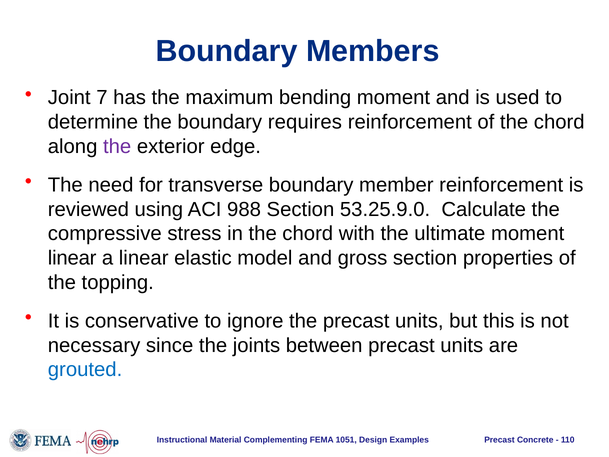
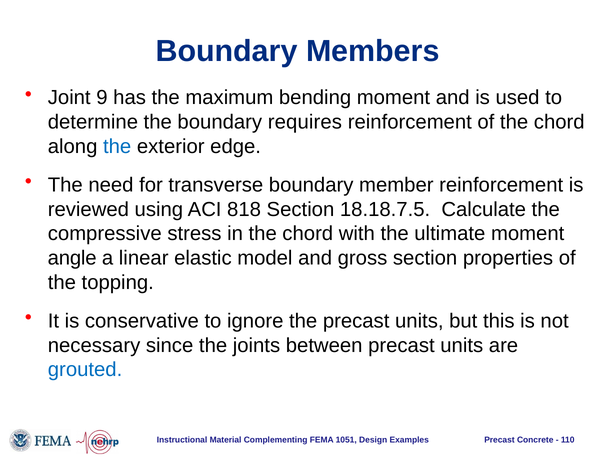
7: 7 -> 9 (102, 98)
the colour: purple -> blue (117, 146)
988: 988 -> 818 (244, 209)
53.25.9.0: 53.25.9.0 -> 18.18.7.5 (385, 209)
linear: linear -> angle (72, 258)
